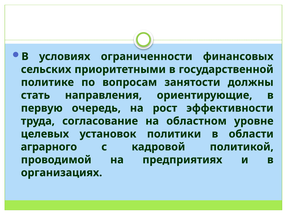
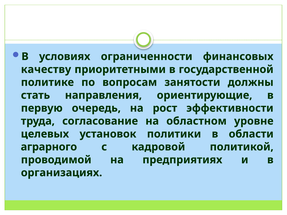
сельских: сельских -> качеству (46, 69)
